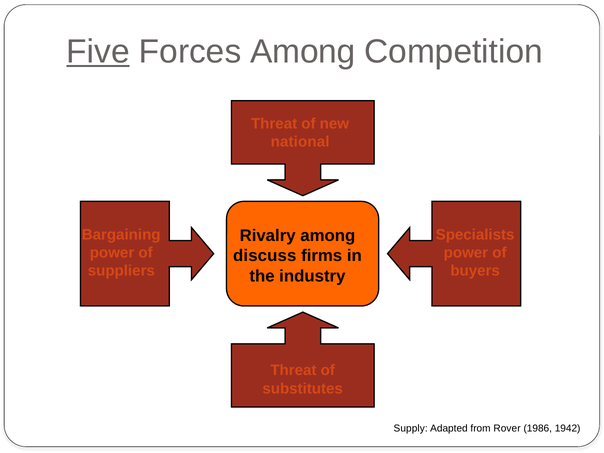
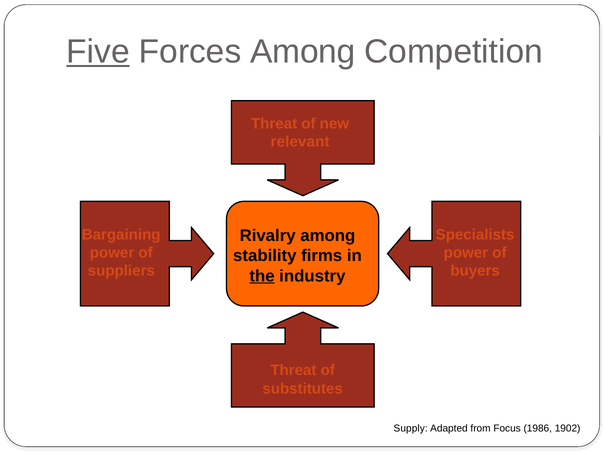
national: national -> relevant (300, 142)
discuss: discuss -> stability (265, 256)
the underline: none -> present (262, 276)
Rover: Rover -> Focus (507, 428)
1942: 1942 -> 1902 (568, 428)
